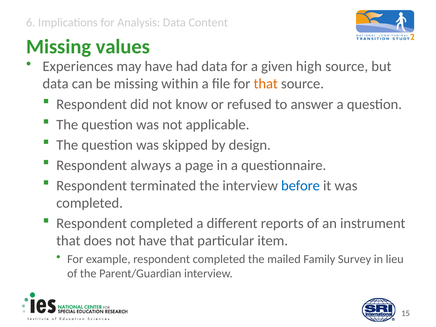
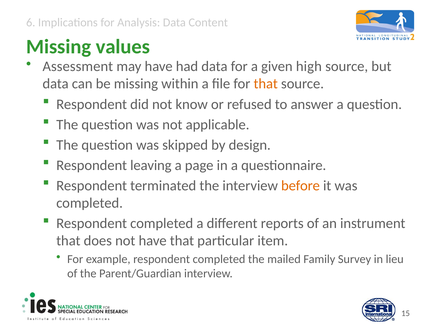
Experiences: Experiences -> Assessment (78, 66)
always: always -> leaving (151, 165)
before colour: blue -> orange (301, 186)
